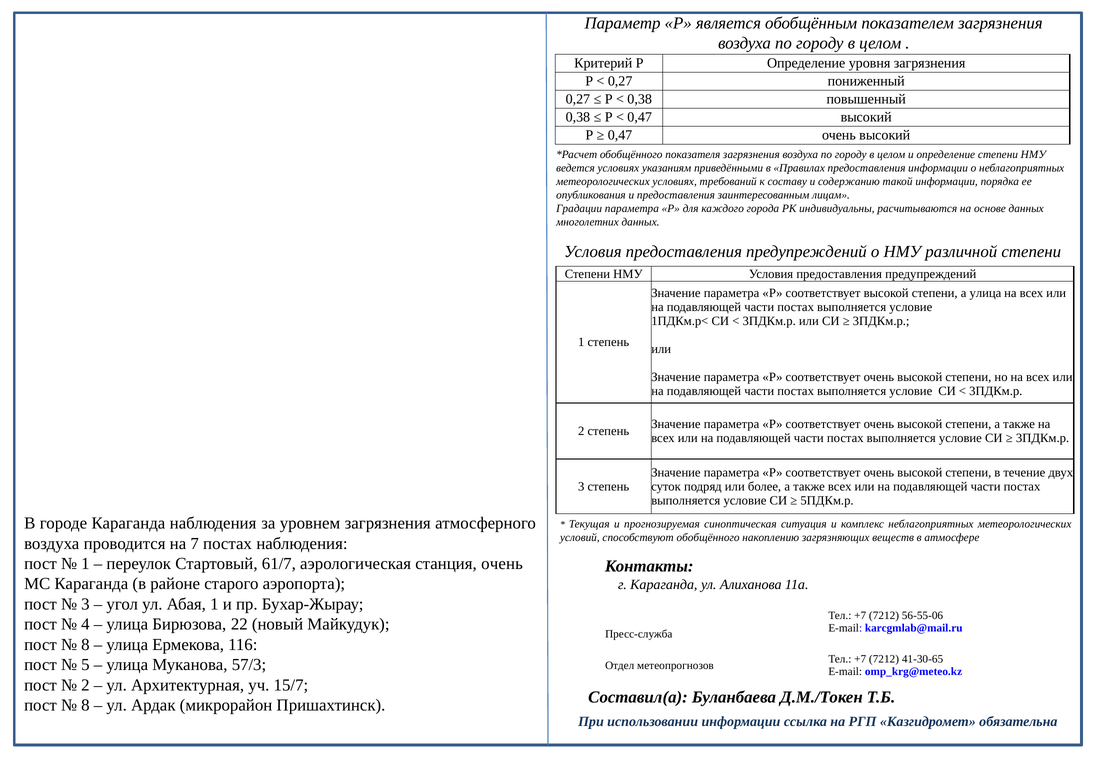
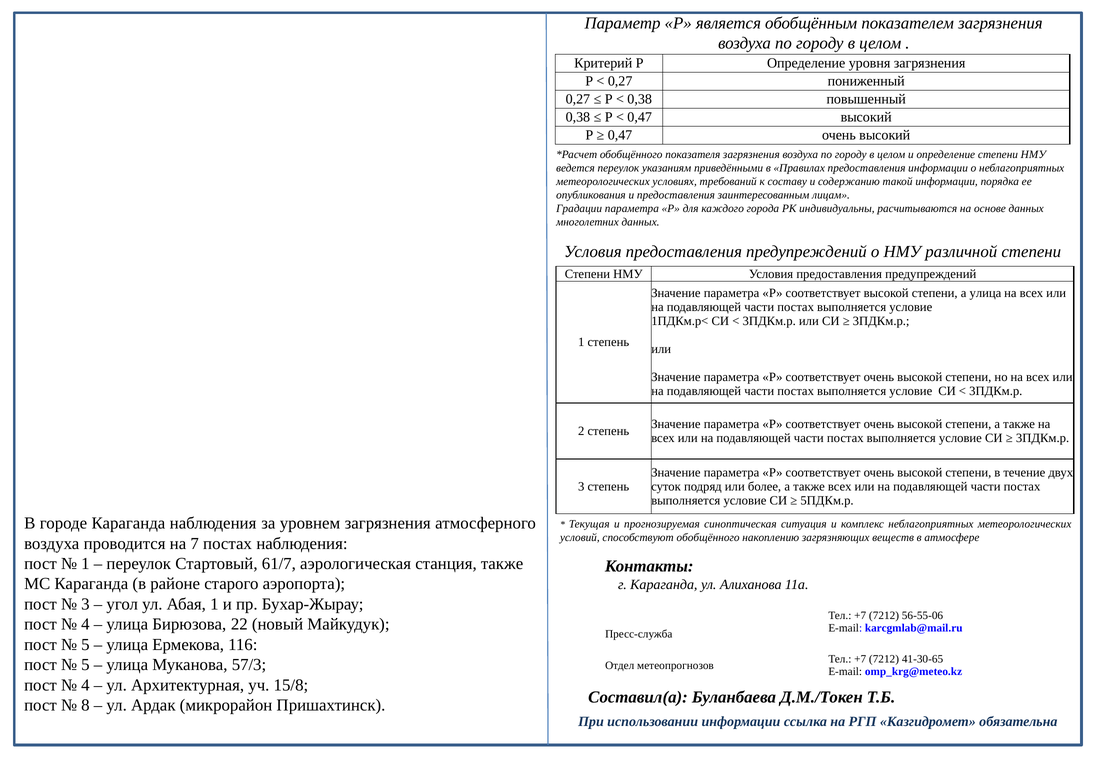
ведется условиях: условиях -> переулок (618, 168)
станция очень: очень -> также (502, 564)
8: 8 -> 5 (85, 645)
2: 2 -> 4 (85, 686)
15/7: 15/7 -> 15/8 (291, 686)
